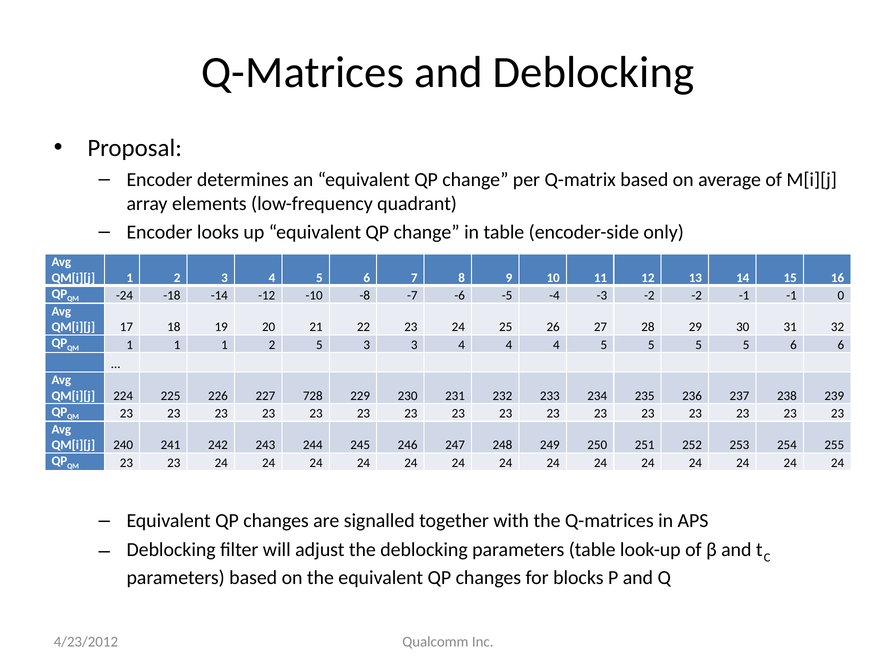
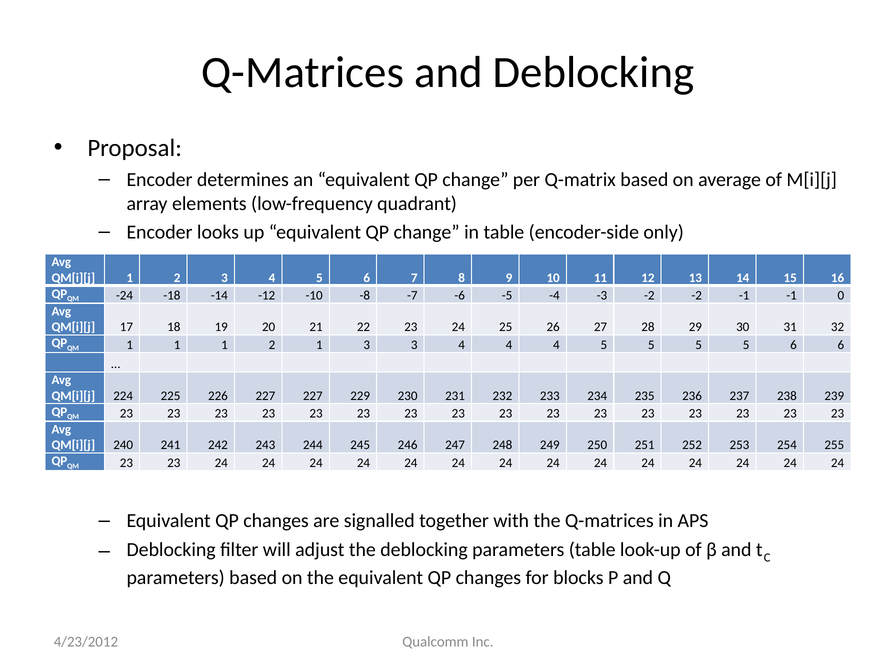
2 5: 5 -> 1 (319, 345)
227 728: 728 -> 227 (313, 396)
